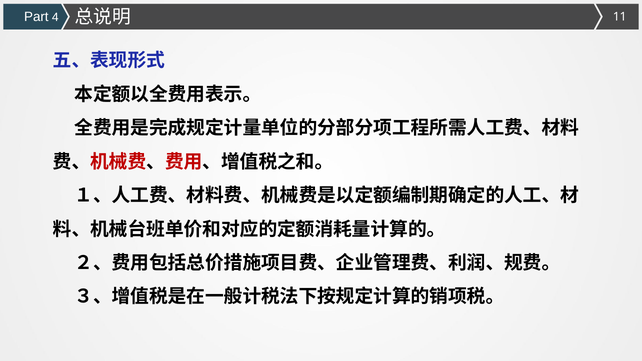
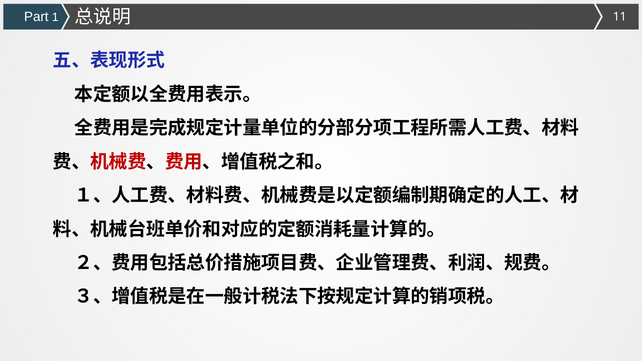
4: 4 -> 1 (55, 17)
